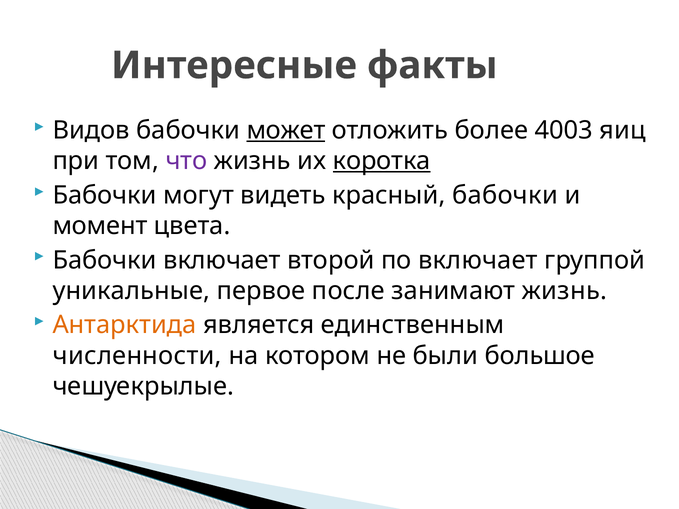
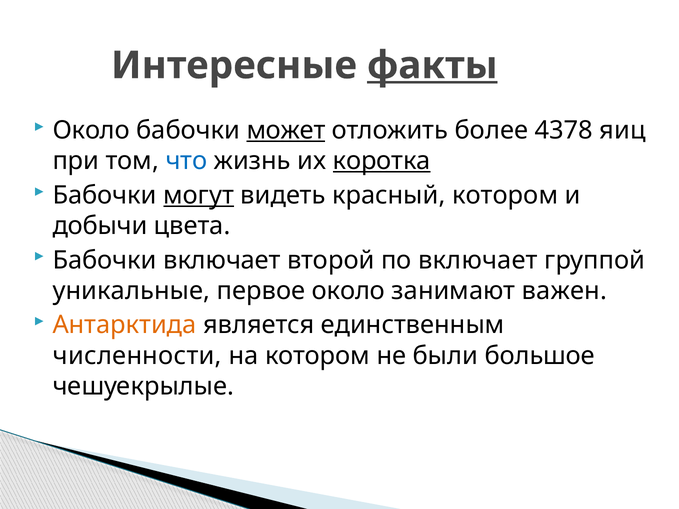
факты underline: none -> present (432, 66)
Видов: Видов -> Около (91, 130)
4003: 4003 -> 4378 (564, 130)
что colour: purple -> blue (186, 161)
могут underline: none -> present (199, 195)
красный бабочки: бабочки -> котором (505, 195)
момент: момент -> добычи (100, 226)
первое после: после -> около (349, 291)
занимают жизнь: жизнь -> важен (564, 291)
